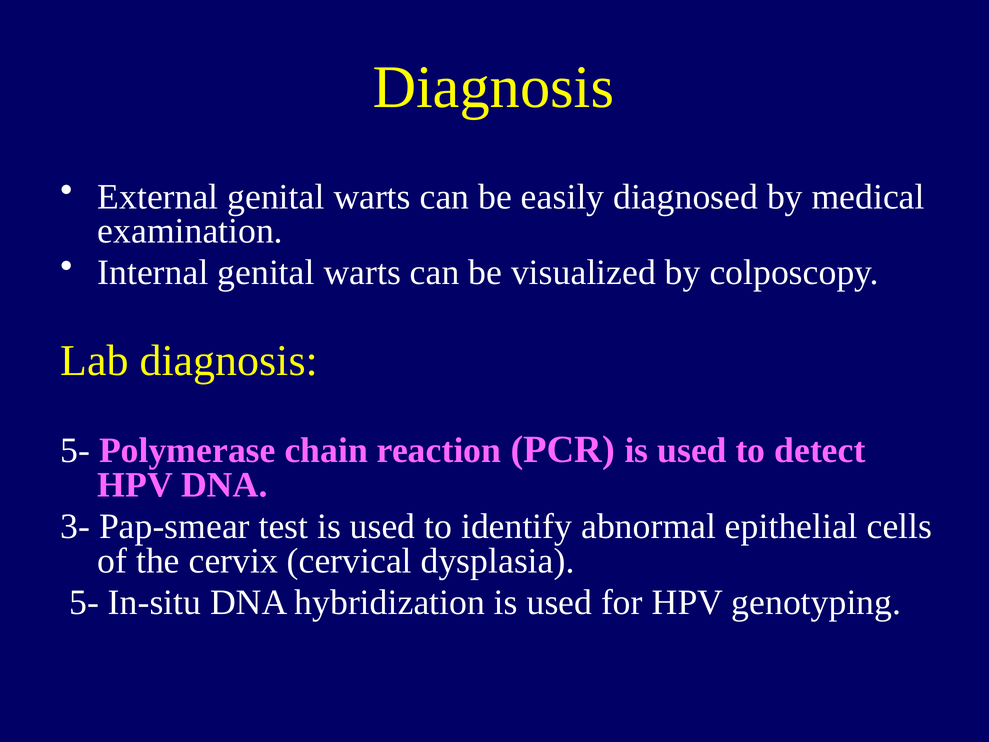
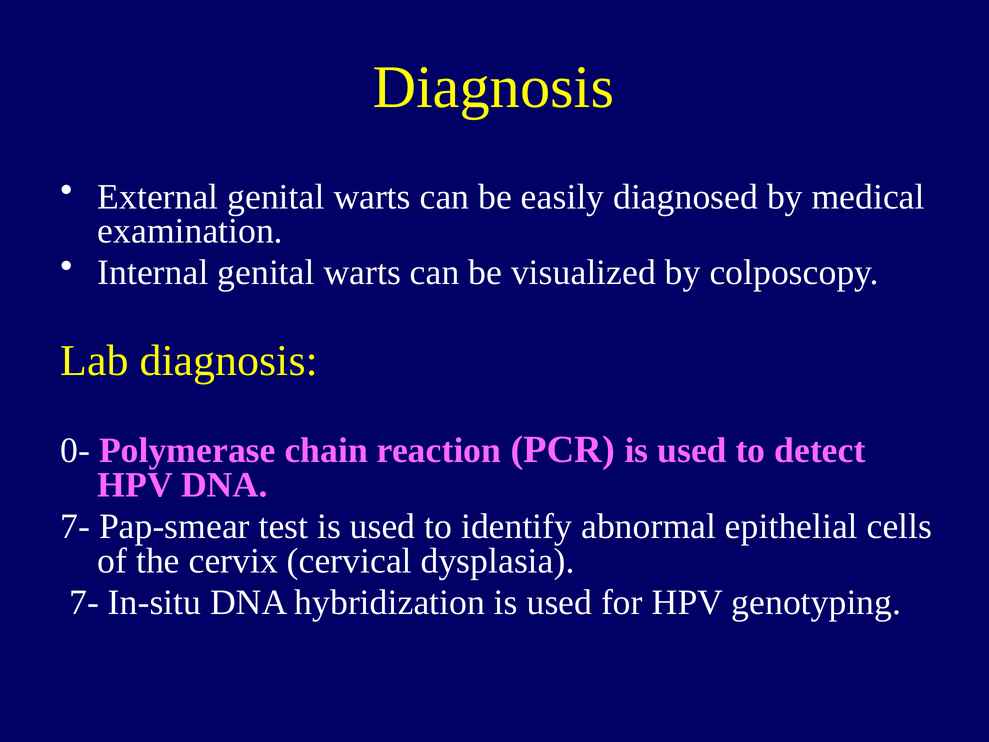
5-: 5- -> 0- (75, 450)
3-: 3- -> 7- (75, 526)
5-: 5- -> 7- (84, 602)
